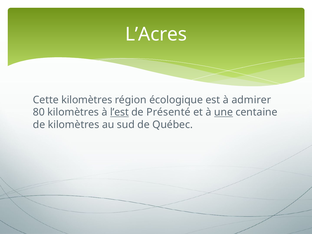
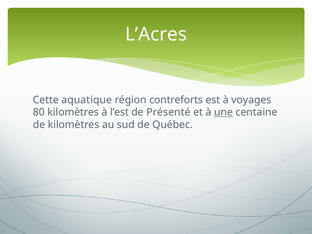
Cette kilomètres: kilomètres -> aquatique (87, 100)
écologique: écologique -> contreforts (176, 100)
admirer: admirer -> voyages (251, 100)
l’est underline: present -> none (119, 112)
